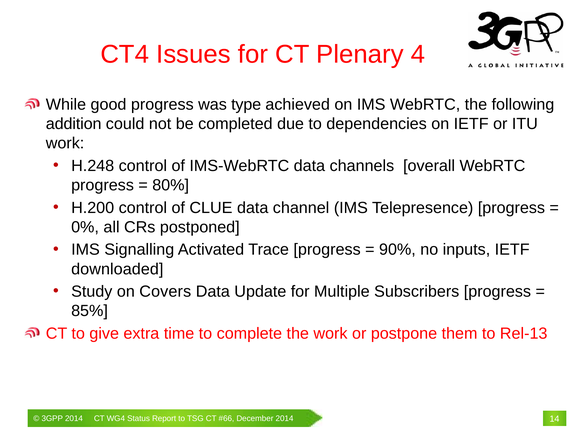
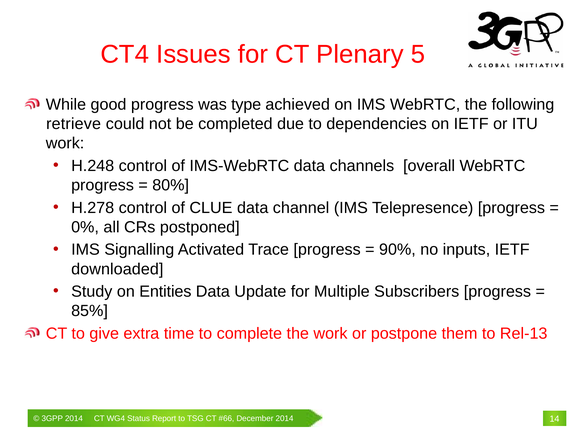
4: 4 -> 5 (418, 54)
addition: addition -> retrieve (74, 124)
H.200: H.200 -> H.278 (93, 208)
Covers: Covers -> Entities (165, 292)
